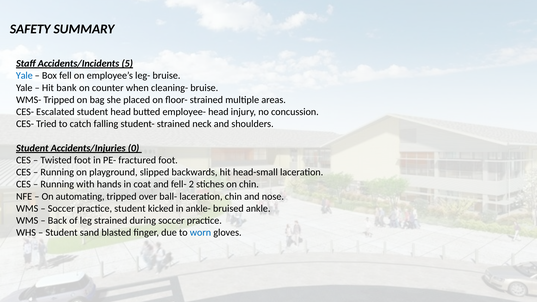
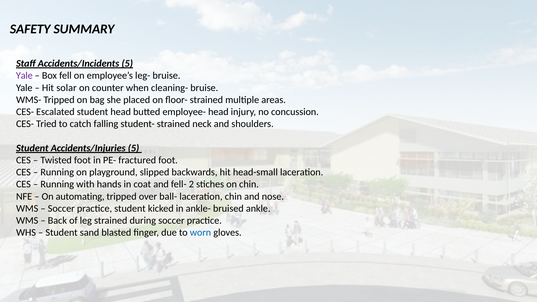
Yale colour: blue -> purple (24, 76)
bank: bank -> solar (66, 88)
Accidents/Injuries 0: 0 -> 5 (134, 148)
